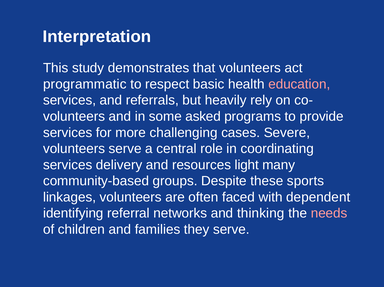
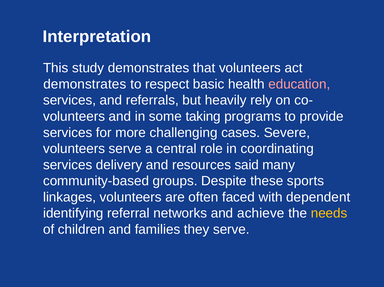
programmatic: programmatic -> demonstrates (85, 84)
asked: asked -> taking (203, 116)
light: light -> said (247, 165)
thinking: thinking -> achieve (261, 213)
needs colour: pink -> yellow (329, 213)
